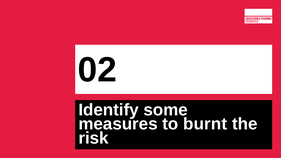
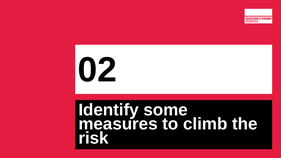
burnt: burnt -> climb (205, 124)
